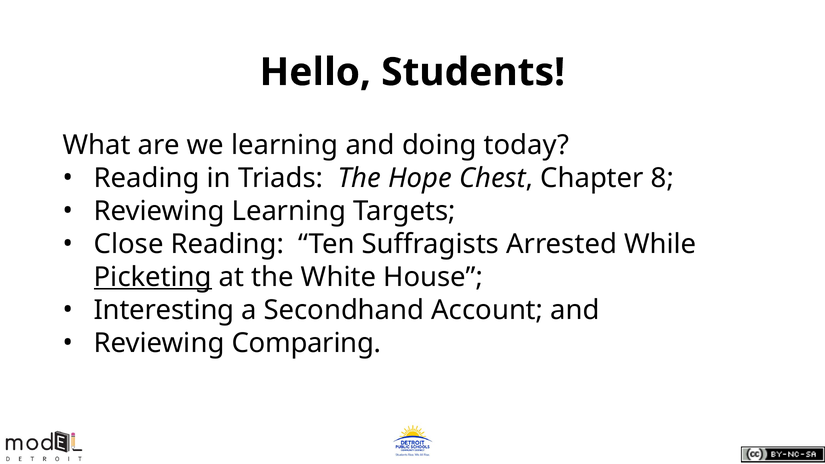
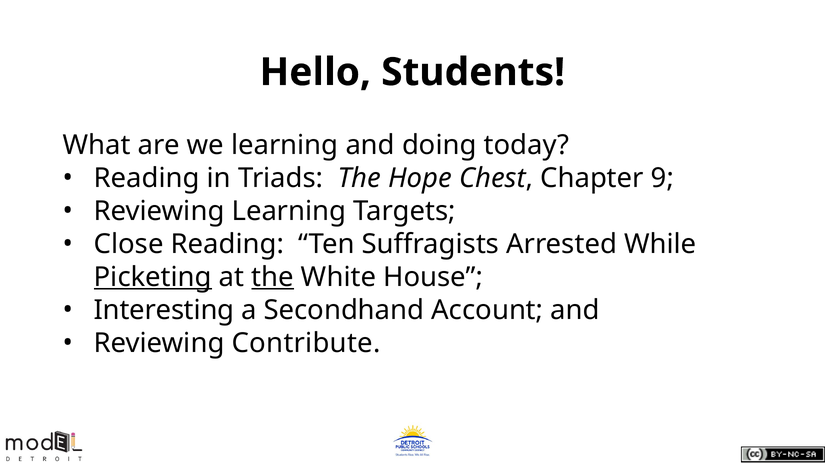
8: 8 -> 9 (662, 178)
the underline: none -> present (273, 277)
Comparing: Comparing -> Contribute (306, 343)
